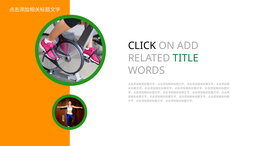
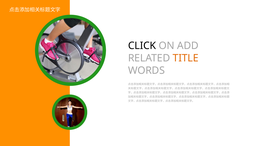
TITLE colour: green -> orange (186, 58)
